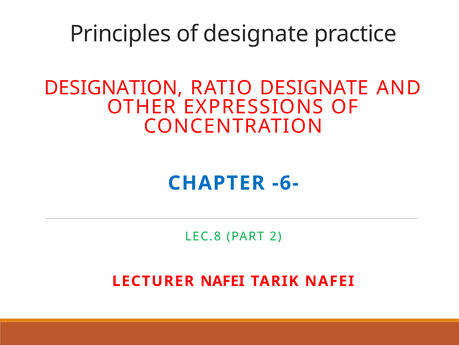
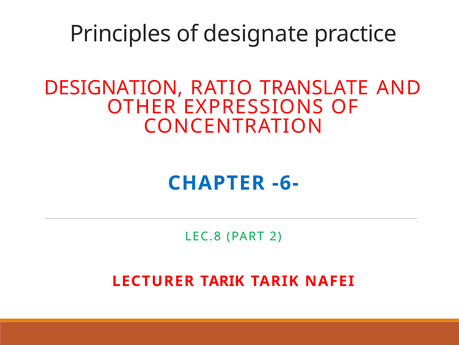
RATIO DESIGNATE: DESIGNATE -> TRANSLATE (314, 88)
LECTURER NAFEI: NAFEI -> TARIK (222, 281)
